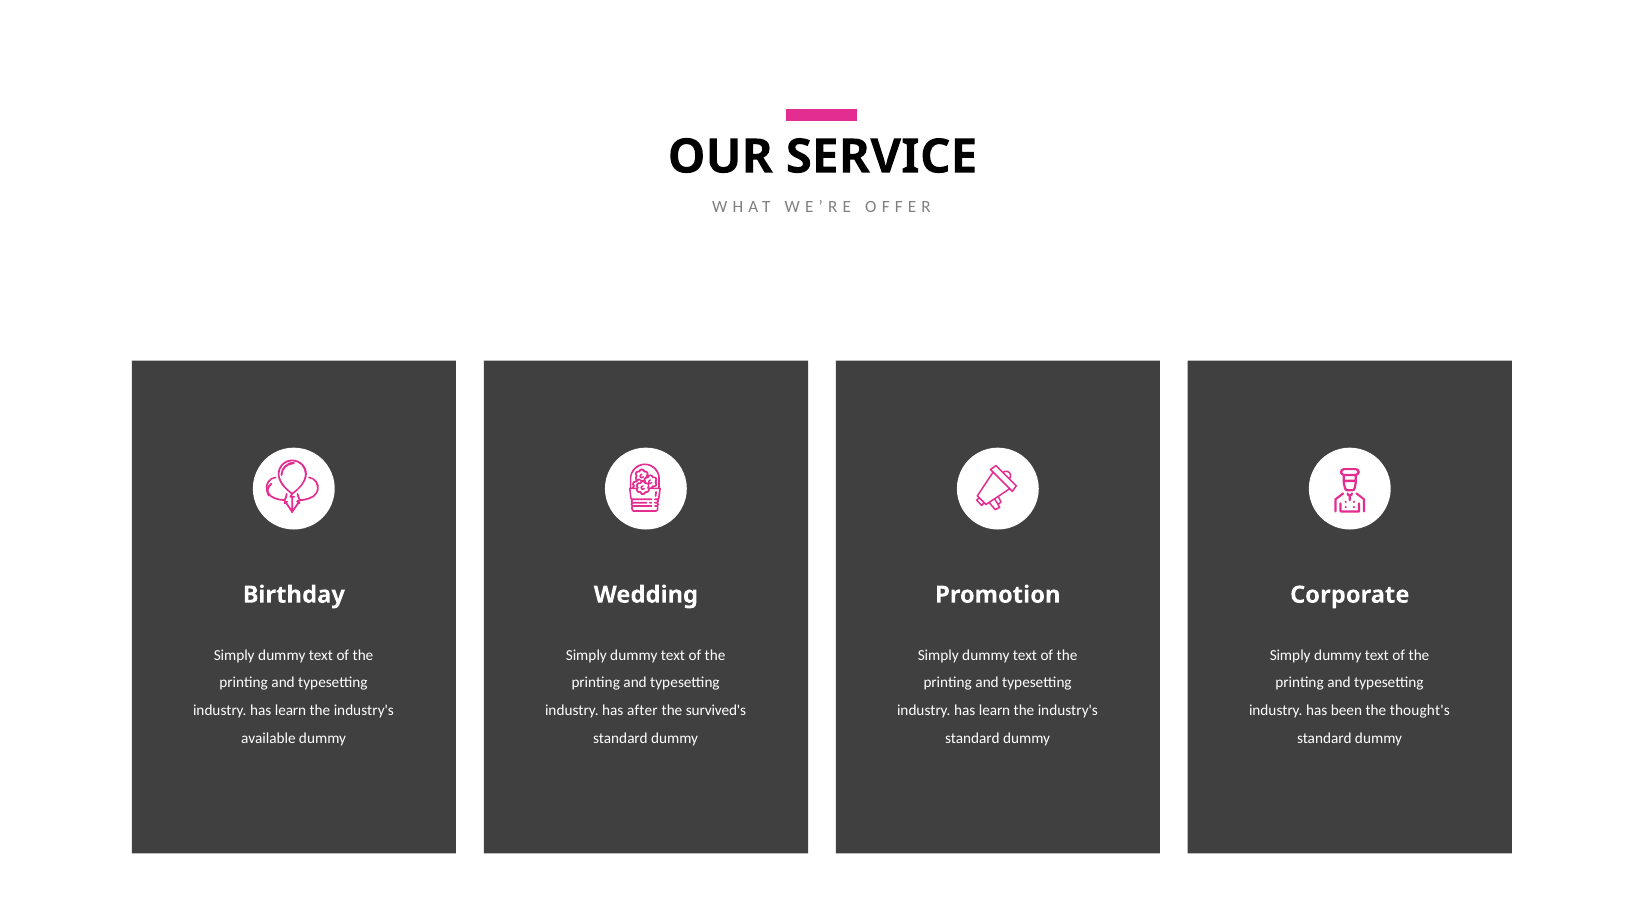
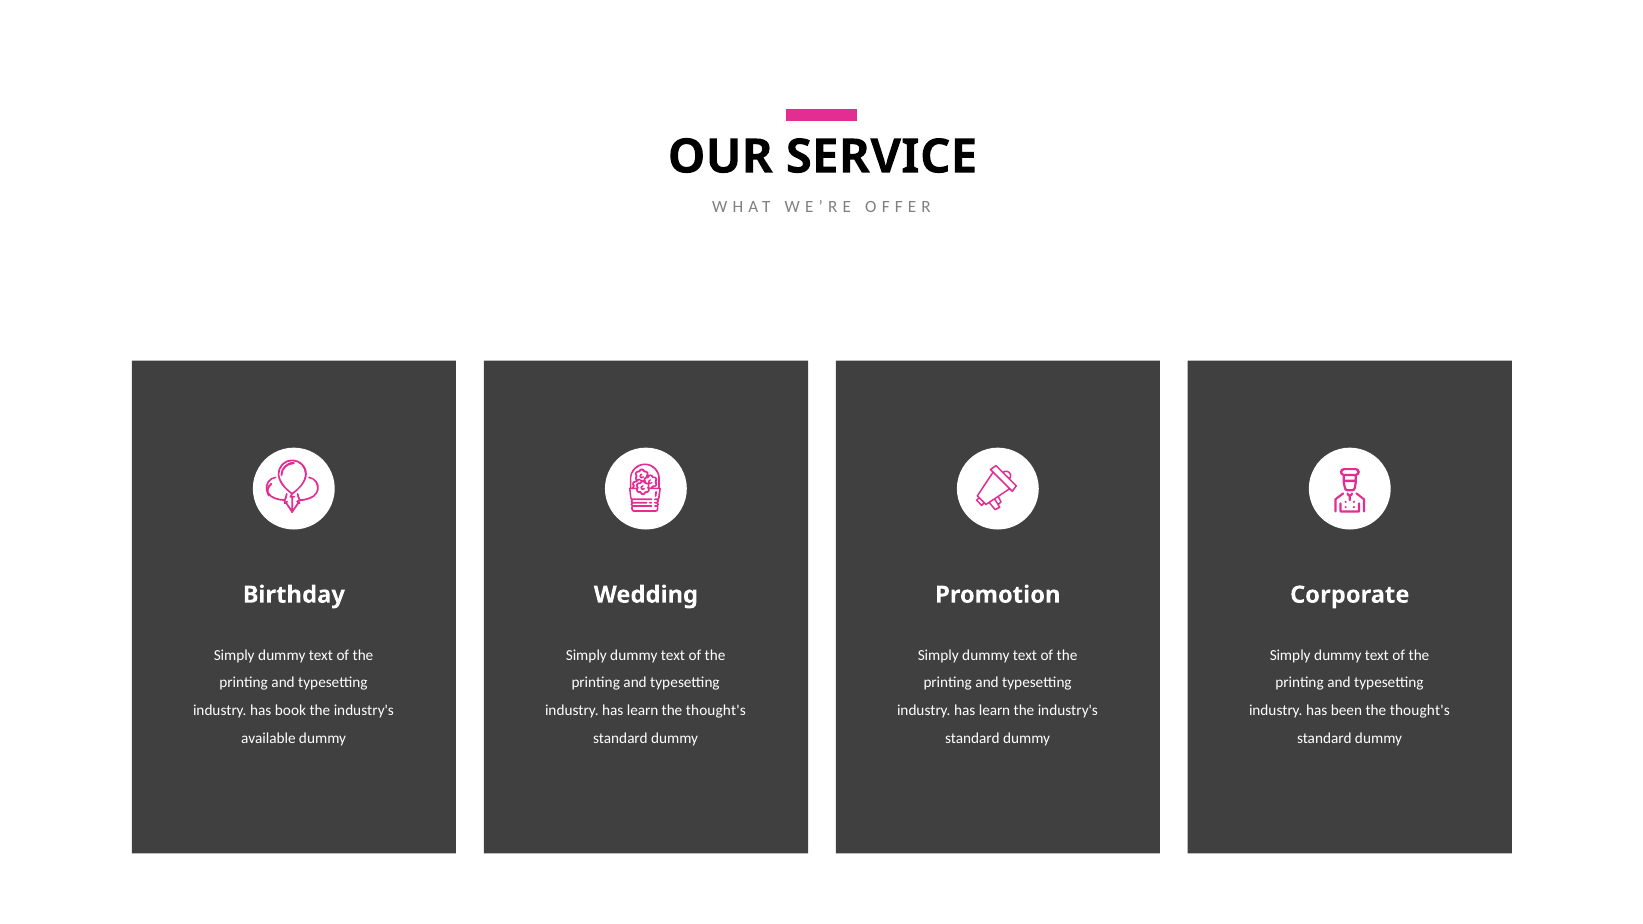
learn: learn -> book (290, 711)
after: after -> learn (643, 711)
survived's: survived's -> thought's (716, 711)
